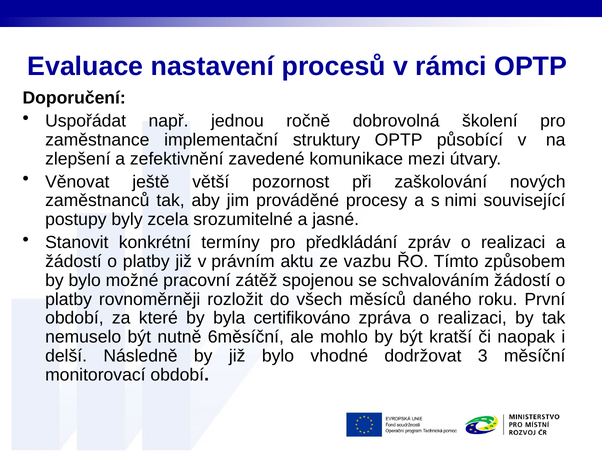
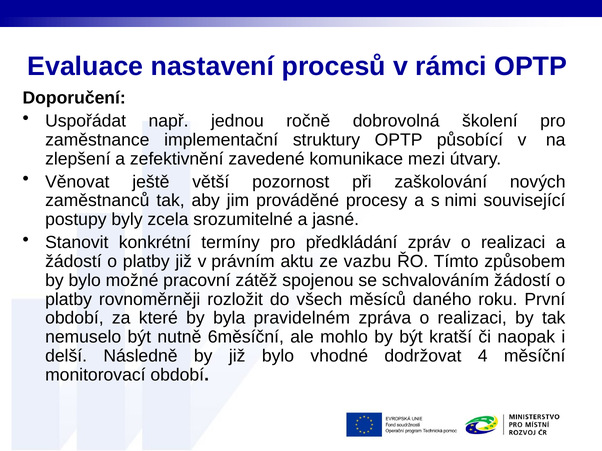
certifikováno: certifikováno -> pravidelném (302, 319)
3: 3 -> 4 (483, 356)
